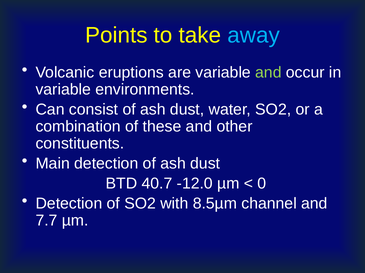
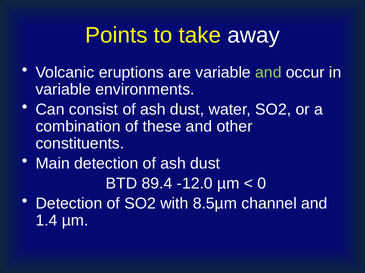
away colour: light blue -> white (254, 35)
40.7: 40.7 -> 89.4 (157, 184)
7.7: 7.7 -> 1.4 (47, 221)
